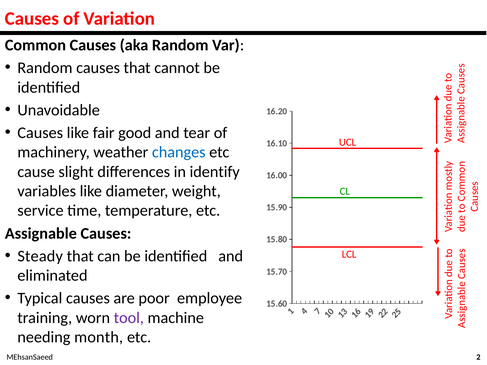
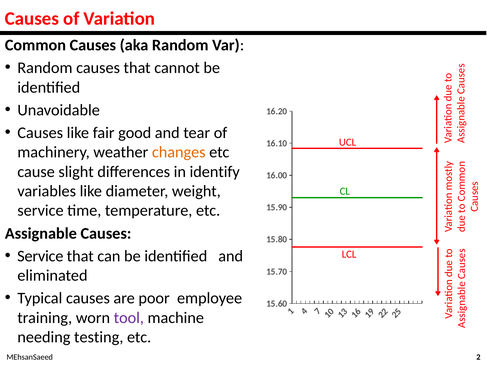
changes colour: blue -> orange (179, 152)
Steady: Steady -> Service (40, 256)
month: month -> testing (99, 337)
